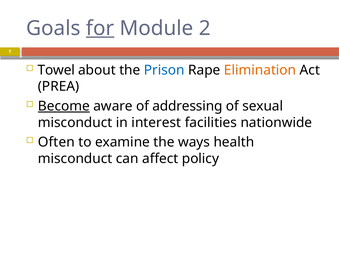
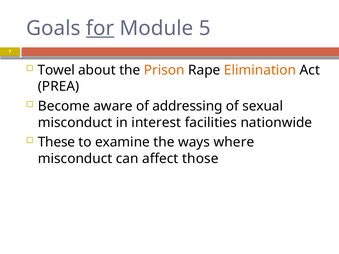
2: 2 -> 5 (205, 28)
Prison colour: blue -> orange (164, 70)
Become underline: present -> none (64, 106)
Often: Often -> These (56, 142)
health: health -> where (234, 142)
policy: policy -> those (200, 159)
